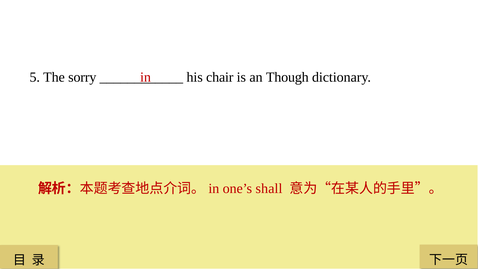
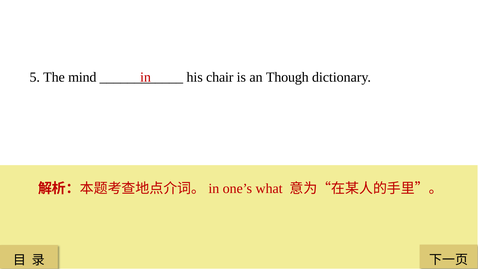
sorry: sorry -> mind (82, 77)
shall: shall -> what (269, 188)
